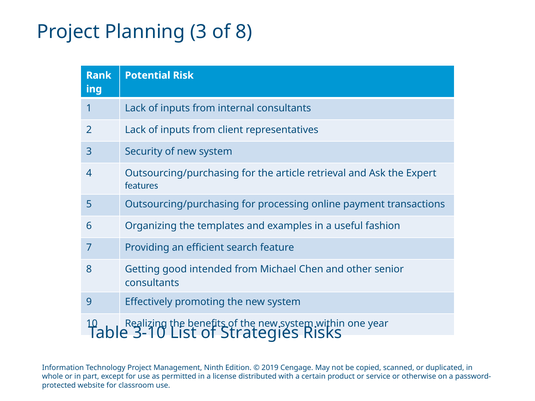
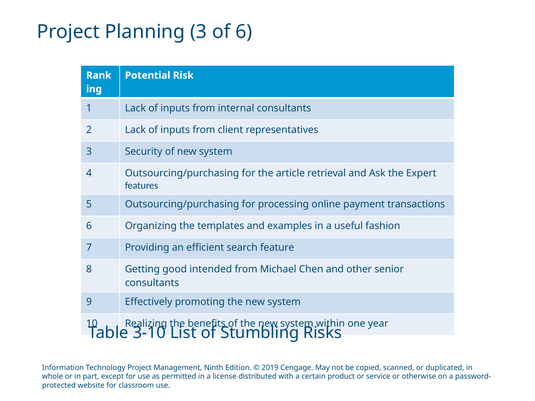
of 8: 8 -> 6 (244, 32)
Strategies: Strategies -> Stumbling (260, 333)
